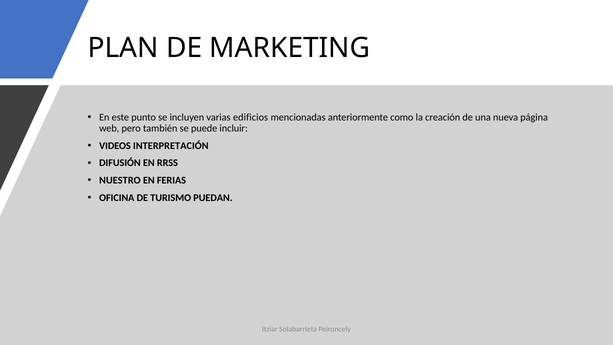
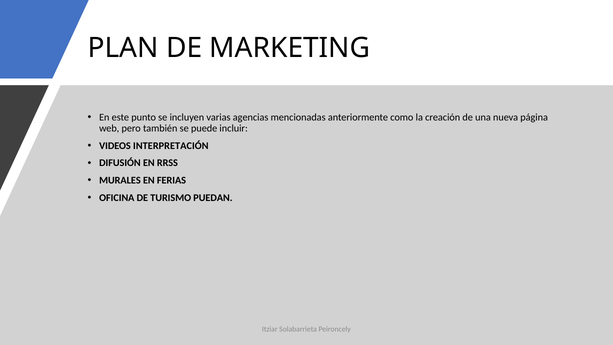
edificios: edificios -> agencias (251, 117)
NUESTRO: NUESTRO -> MURALES (120, 180)
